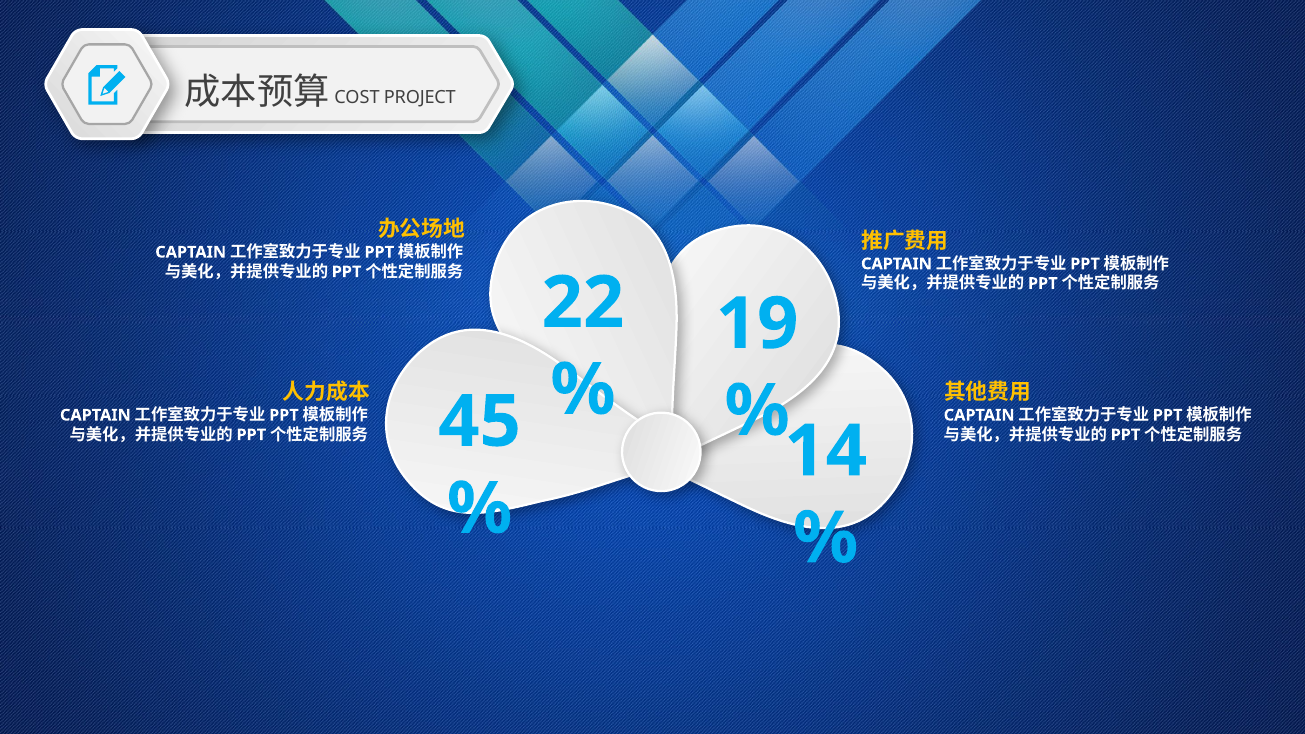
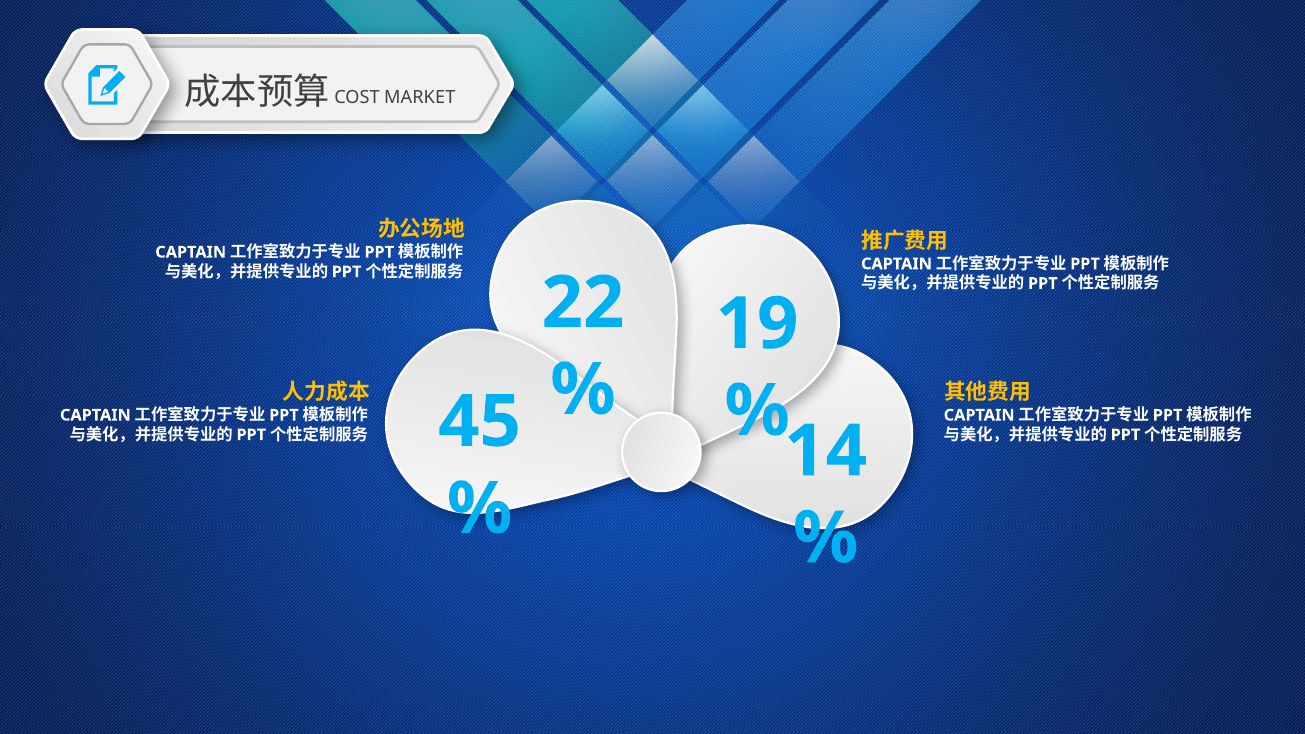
PROJECT: PROJECT -> MARKET (420, 97)
